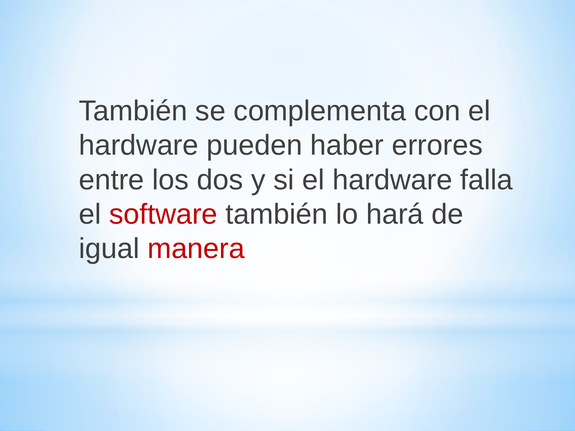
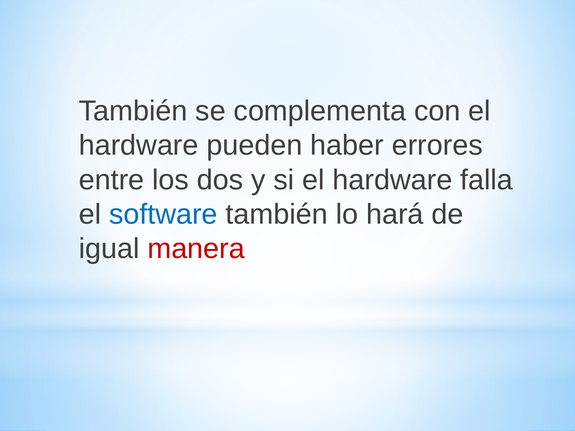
software colour: red -> blue (163, 214)
